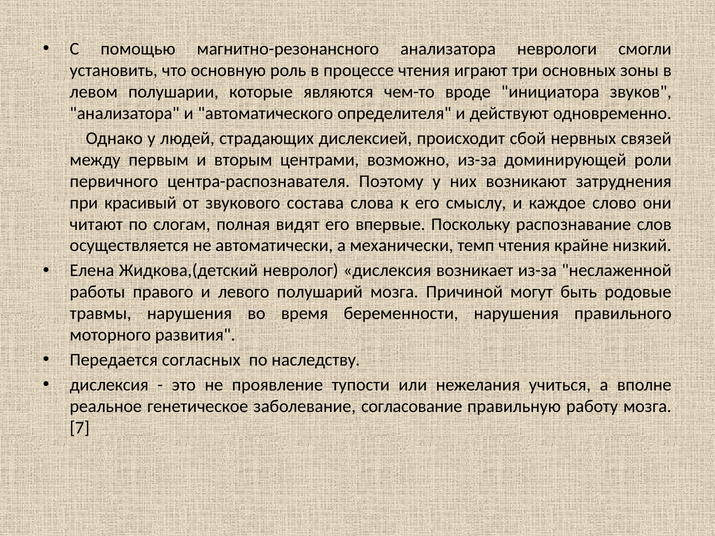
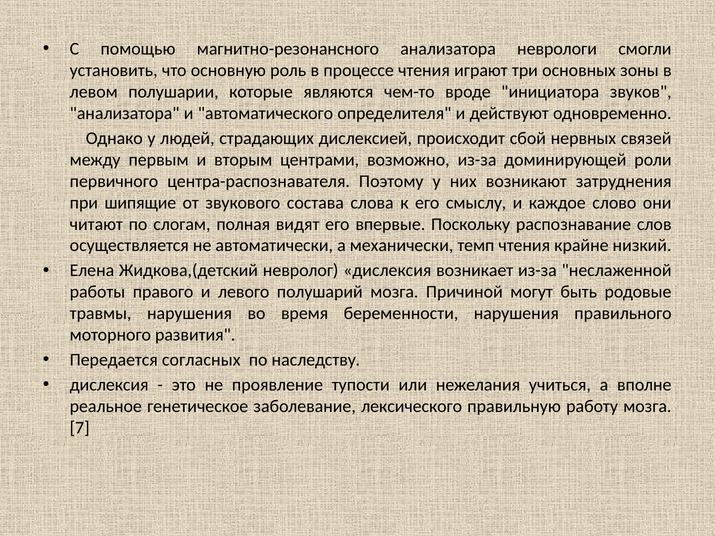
красивый: красивый -> шипящие (140, 203)
согласование: согласование -> лексического (412, 407)
